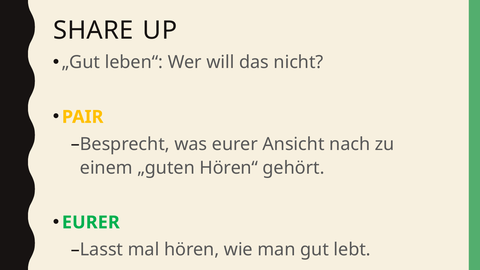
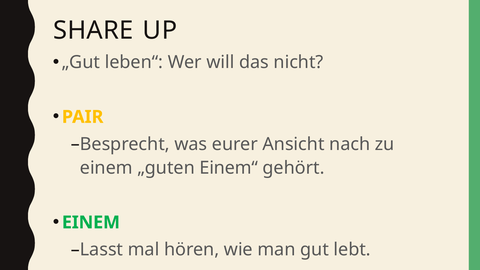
Hören“: Hören“ -> Einem“ (229, 168)
EURER: EURER -> EINEM (91, 222)
